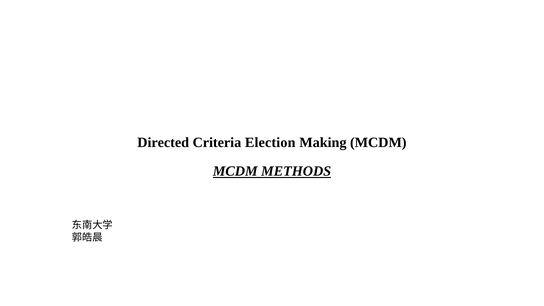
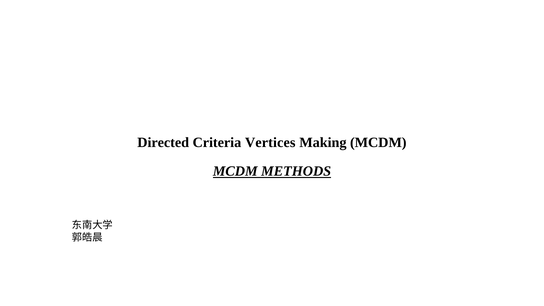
Election: Election -> Vertices (270, 142)
